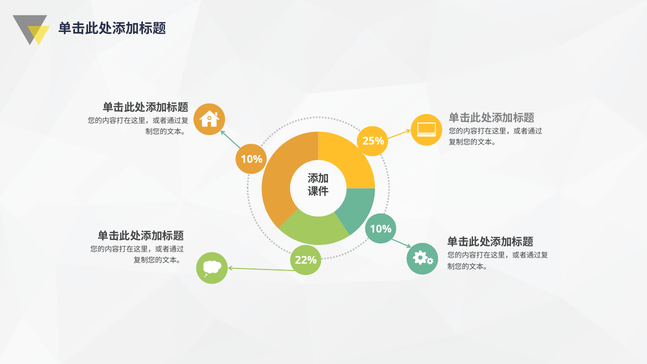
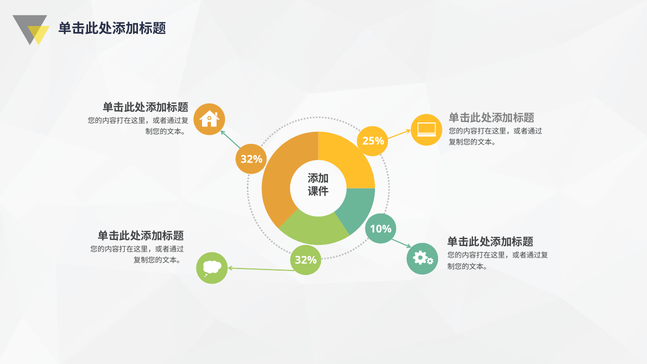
10%: 10% -> 32% (252, 159)
22%: 22% -> 32% (306, 260)
